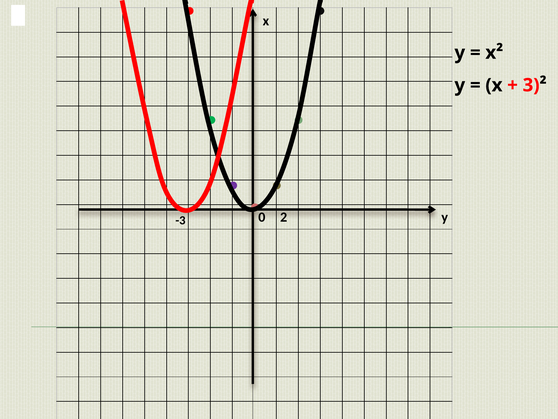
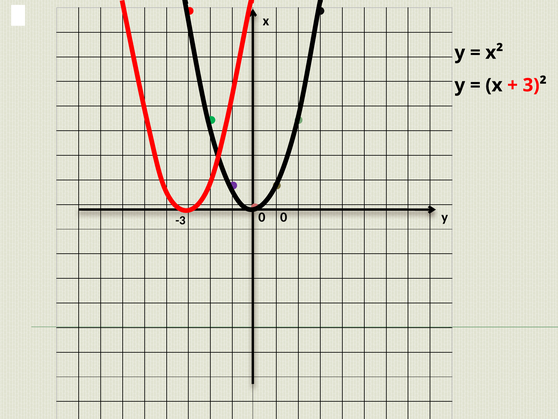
0 2: 2 -> 0 (284, 217)
